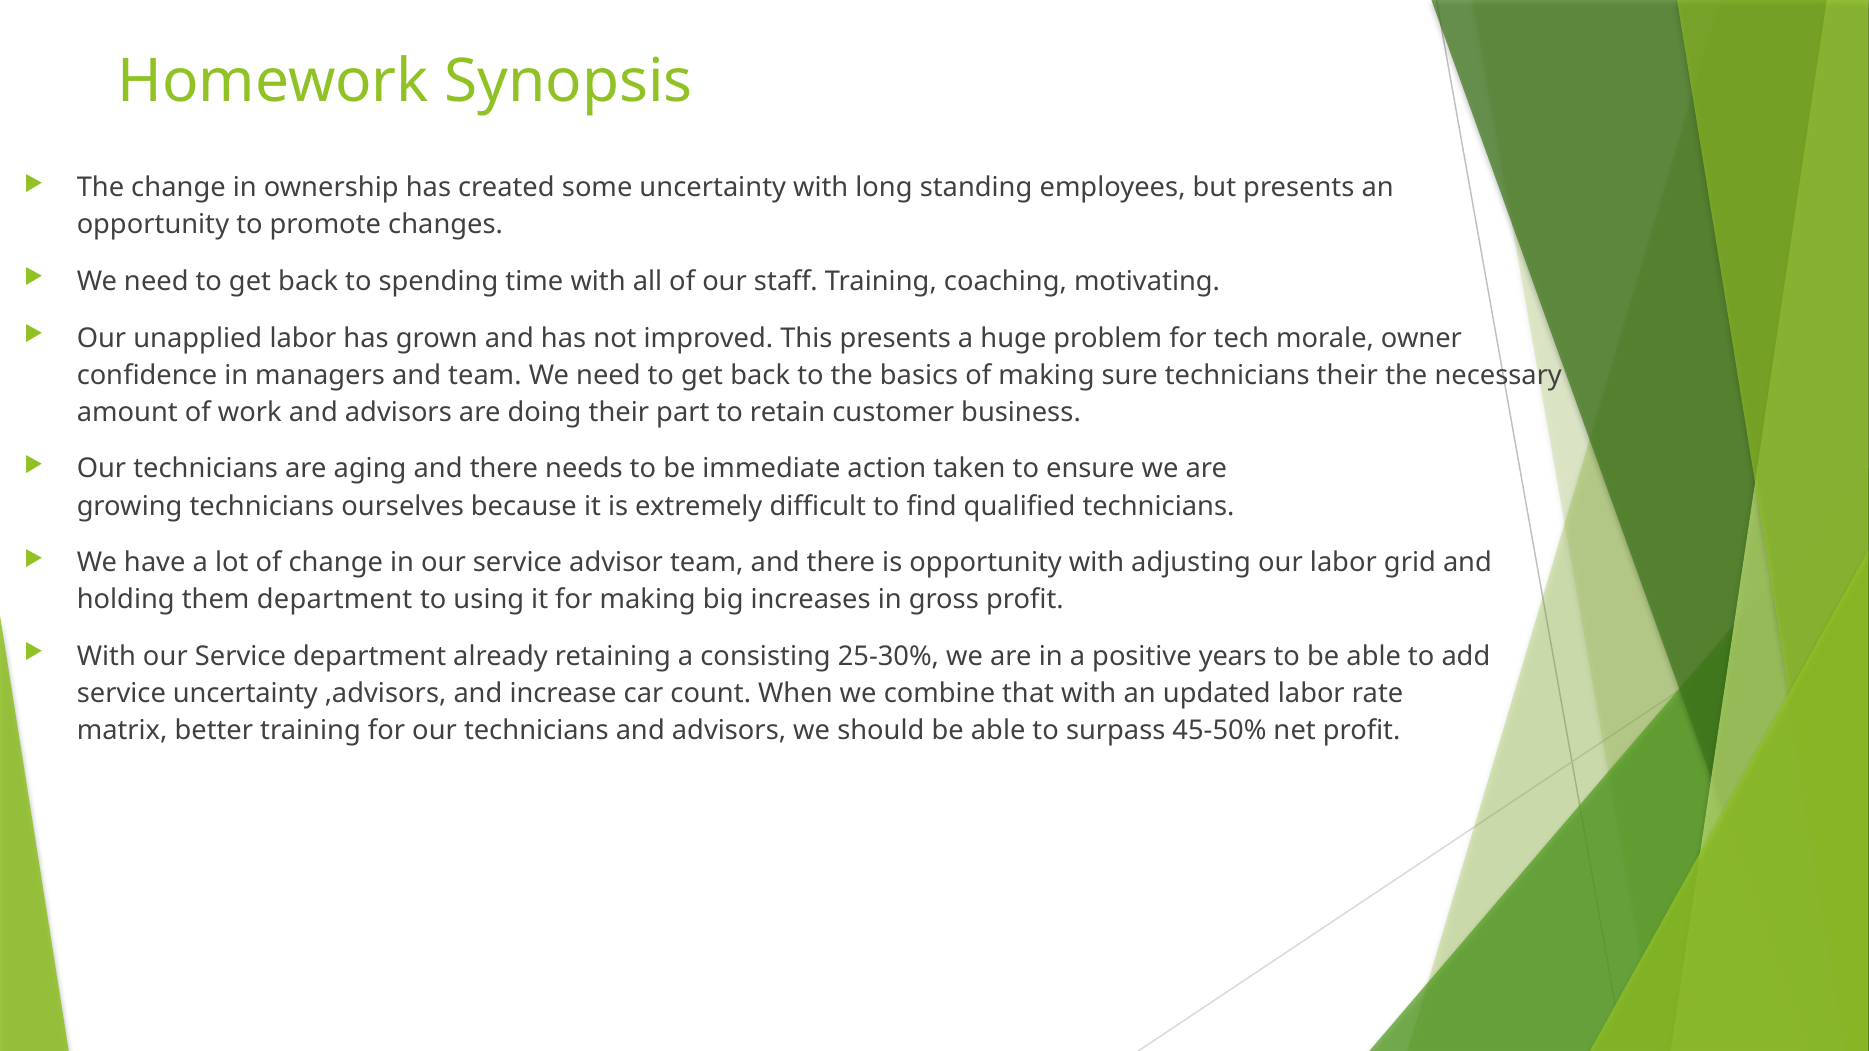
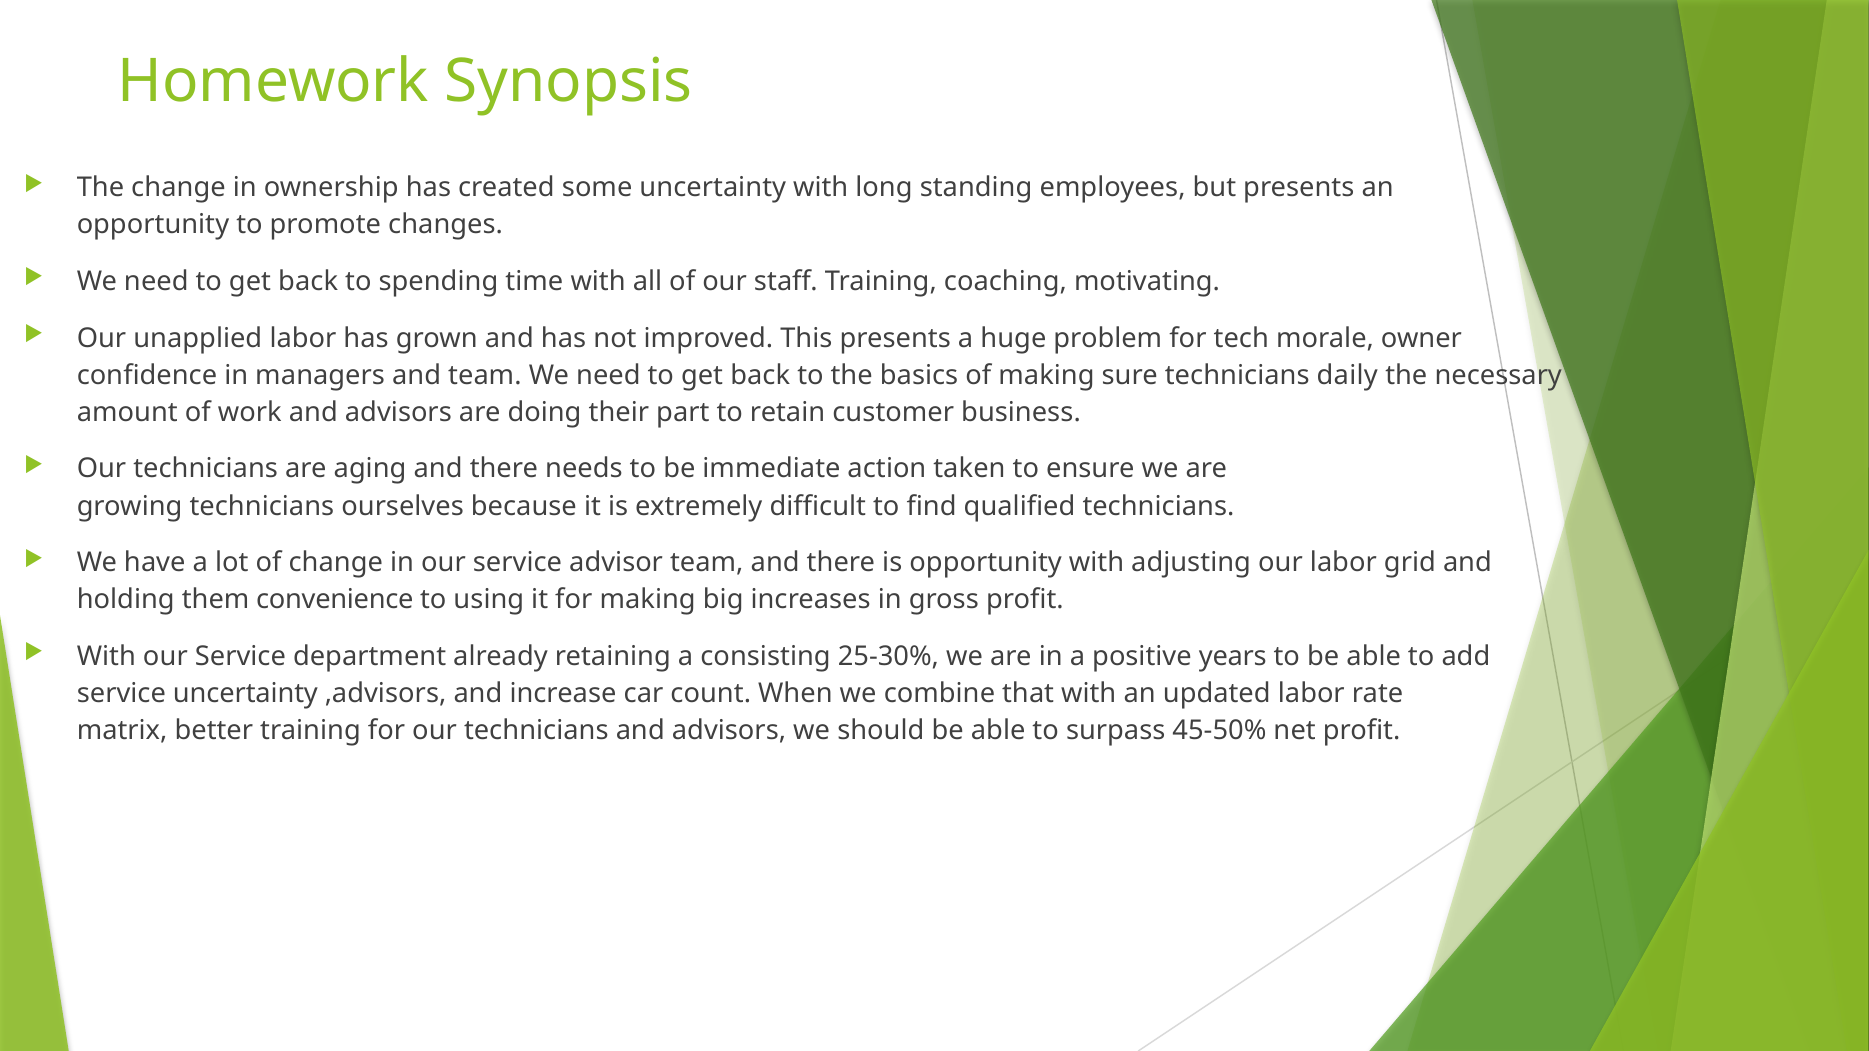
technicians their: their -> daily (1347, 375)
them department: department -> convenience (335, 600)
